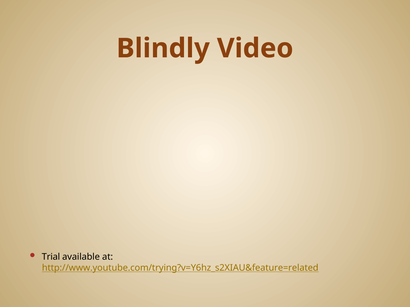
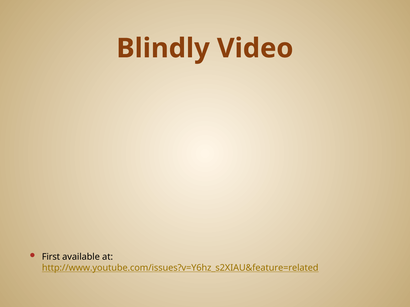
Trial: Trial -> First (51, 257)
http://www.youtube.com/trying?v=Y6hz_s2XIAU&feature=related: http://www.youtube.com/trying?v=Y6hz_s2XIAU&feature=related -> http://www.youtube.com/issues?v=Y6hz_s2XIAU&feature=related (180, 268)
